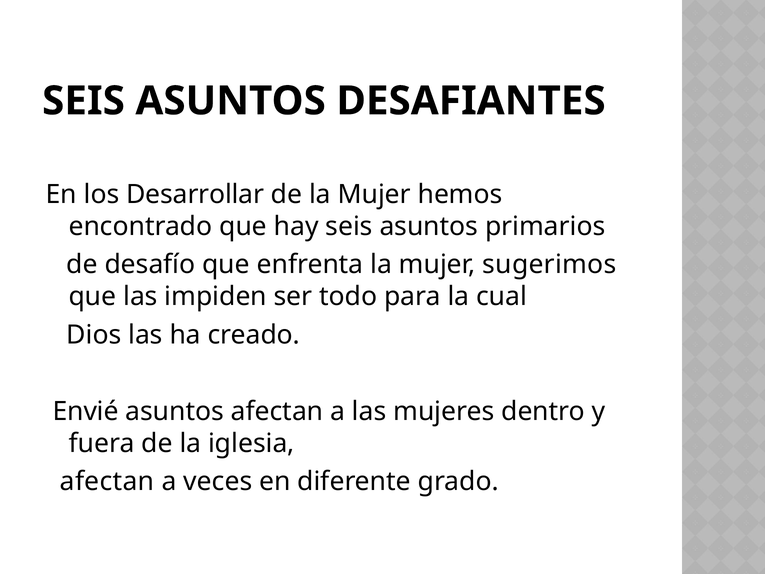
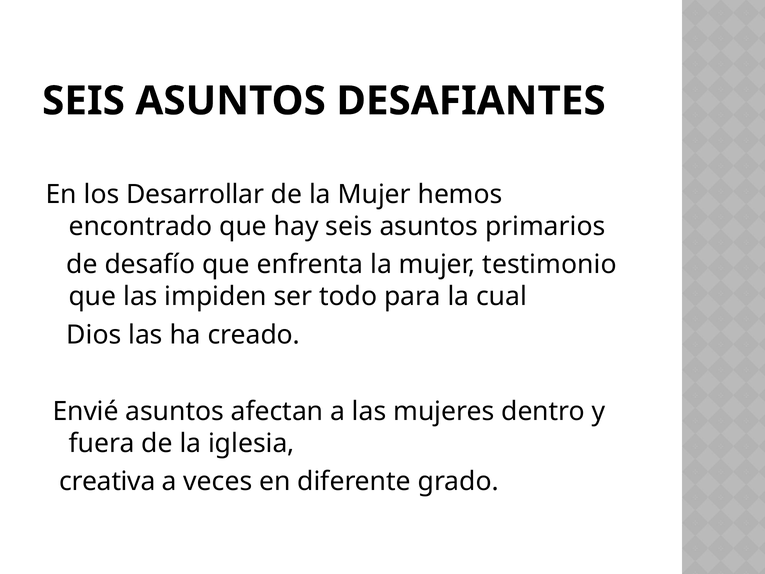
sugerimos: sugerimos -> testimonio (550, 265)
afectan: afectan -> creativa (107, 481)
